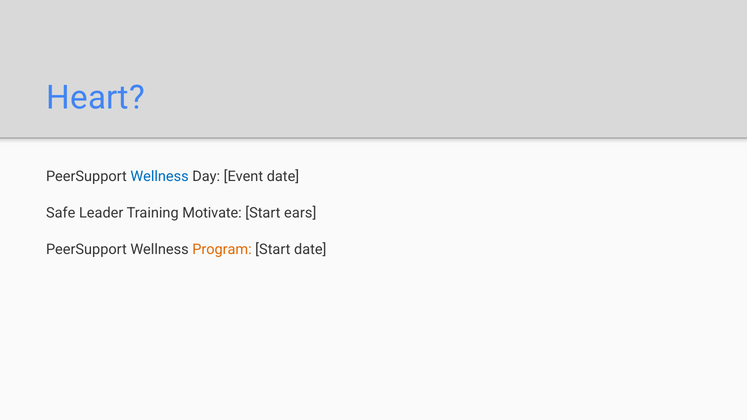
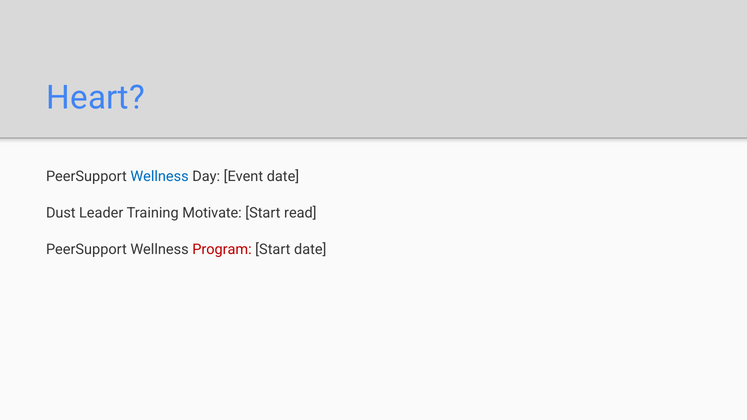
Safe: Safe -> Dust (61, 213)
ears: ears -> read (300, 213)
Program colour: orange -> red (222, 250)
